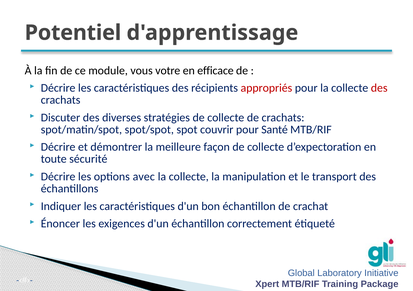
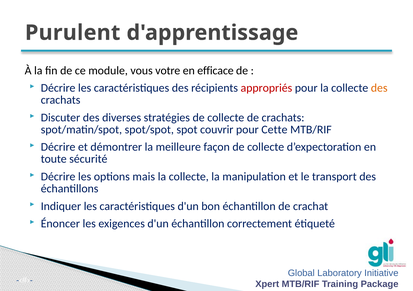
Potentiel: Potentiel -> Purulent (73, 33)
des colour: red -> orange (379, 88)
Santé: Santé -> Cette (274, 130)
avec: avec -> mais (144, 177)
